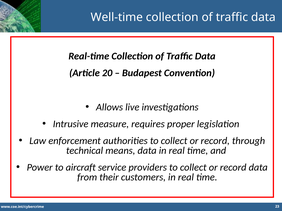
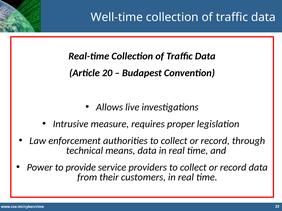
aircraft: aircraft -> provide (81, 168)
